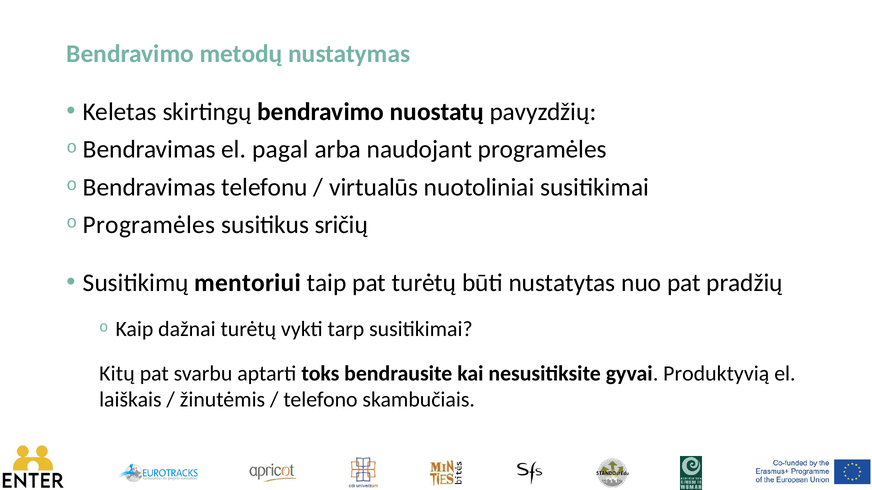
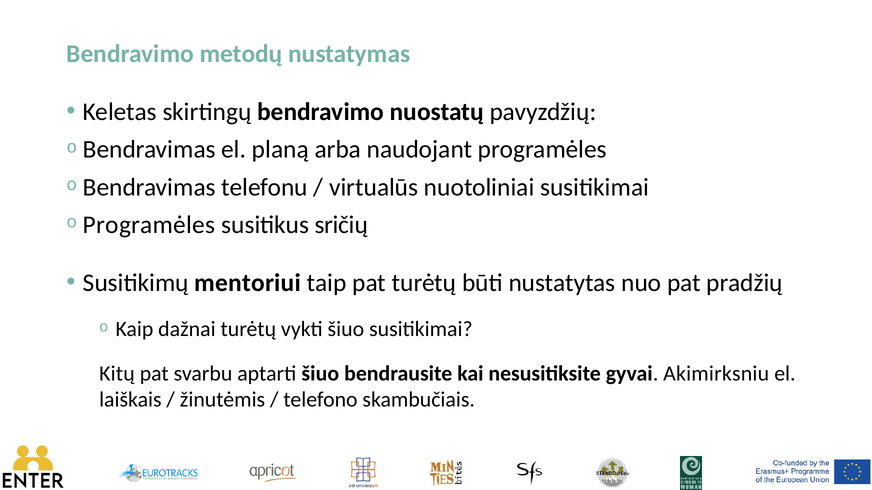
pagal: pagal -> planą (280, 150)
vykti tarp: tarp -> šiuo (346, 329)
aptarti toks: toks -> šiuo (320, 374)
Produktyvią: Produktyvią -> Akimirksniu (716, 374)
